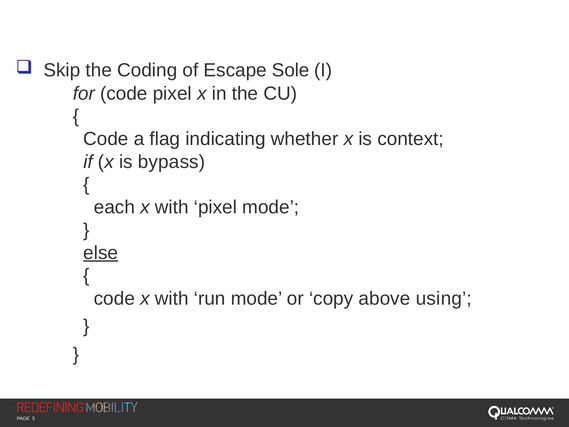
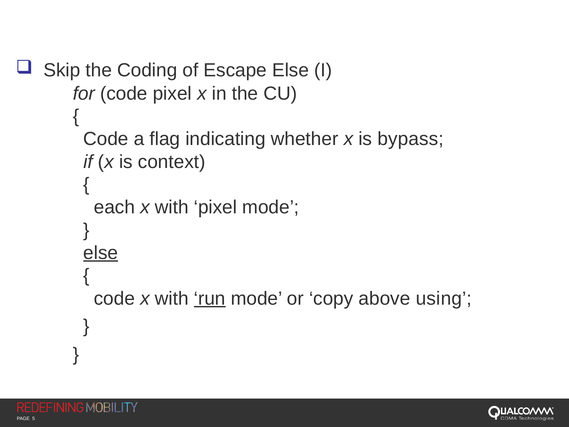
Escape Sole: Sole -> Else (291, 70)
context: context -> bypass (410, 139)
bypass: bypass -> context (172, 162)
run underline: none -> present (210, 298)
